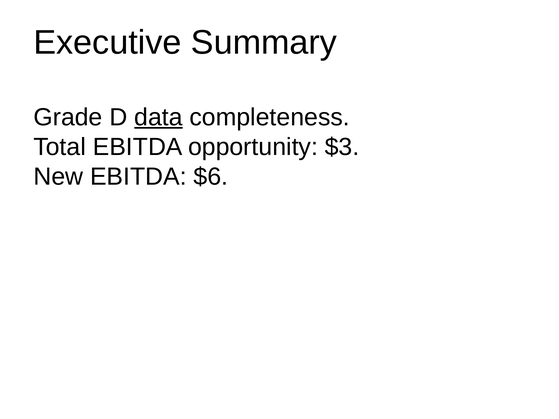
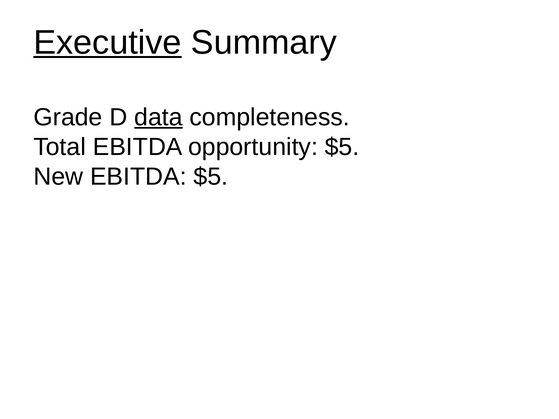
Executive underline: none -> present (107, 42)
opportunity $3: $3 -> $5 (342, 147)
EBITDA $6: $6 -> $5 (211, 177)
